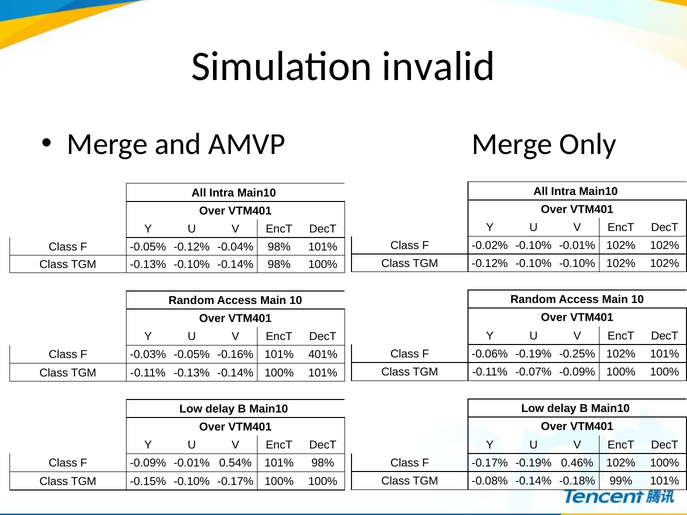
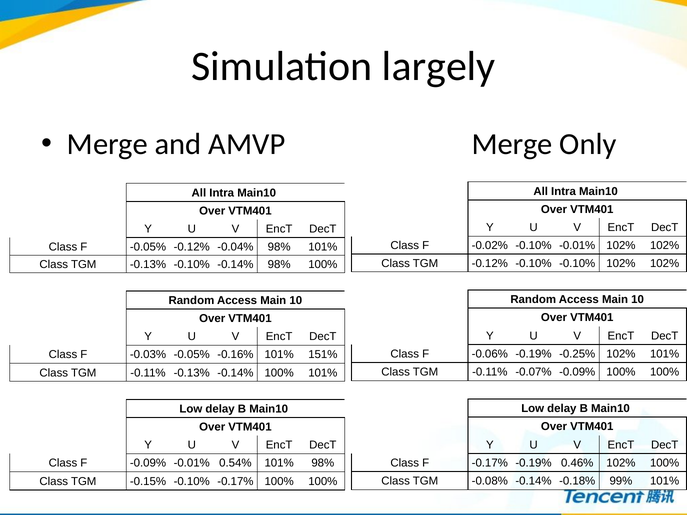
invalid: invalid -> largely (439, 67)
401%: 401% -> 151% (323, 355)
